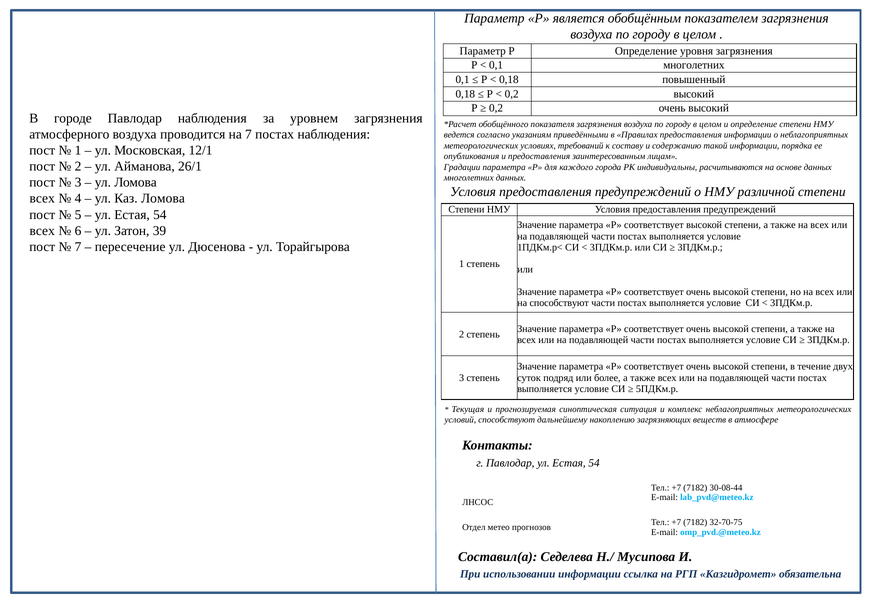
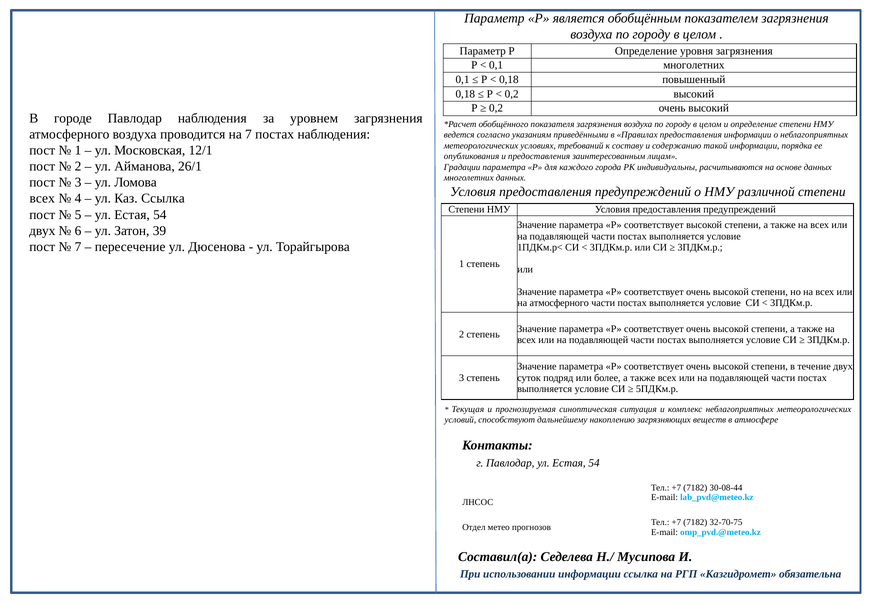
Каз Ломова: Ломова -> Ссылка (163, 199)
всех: всех -> двух (42, 231)
на способствуют: способствуют -> атмосферного (559, 303)
